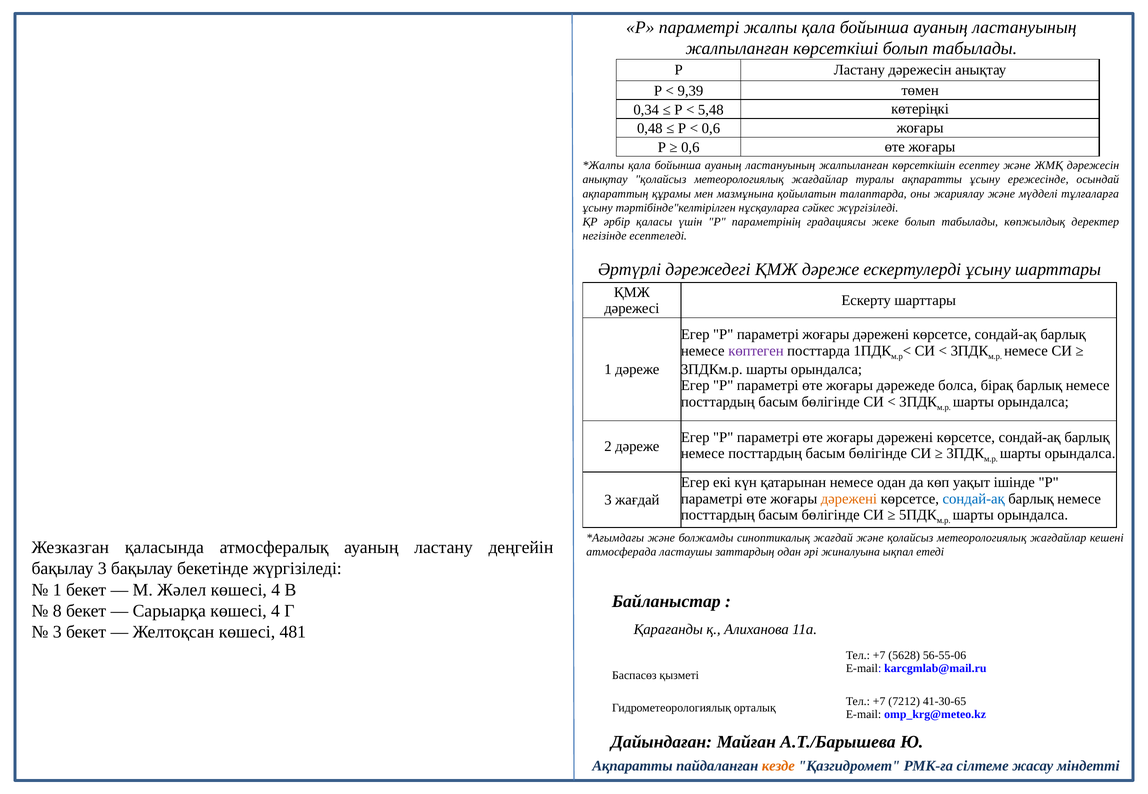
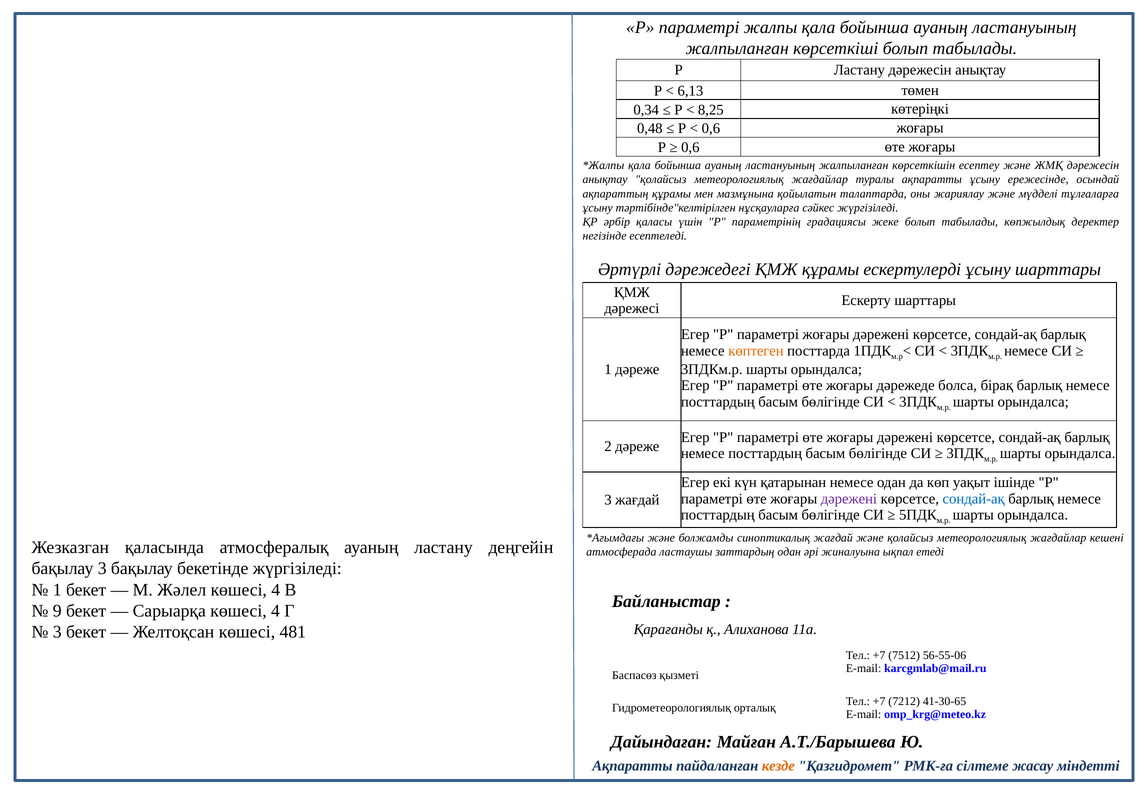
9,39: 9,39 -> 6,13 (690, 91)
5,48: 5,48 -> 8,25 (711, 110)
ҚМЖ дәреже: дәреже -> құрамы (831, 270)
көптеген colour: purple -> orange (756, 351)
дәрежені colour: orange -> purple (849, 499)
8: 8 -> 9 (57, 611)
5628: 5628 -> 7512 (904, 656)
